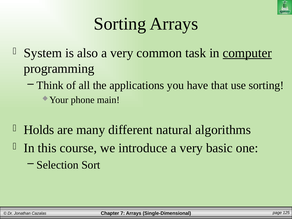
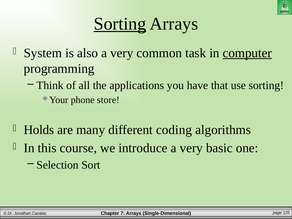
Sorting underline: none -> present (120, 24)
main: main -> store (108, 100)
natural: natural -> coding (174, 130)
